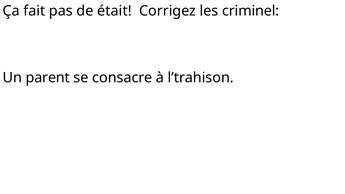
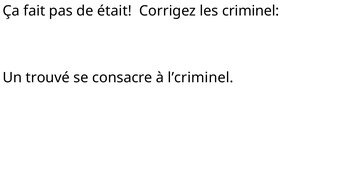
parent: parent -> trouvé (48, 78)
l’trahison: l’trahison -> l’criminel (201, 78)
